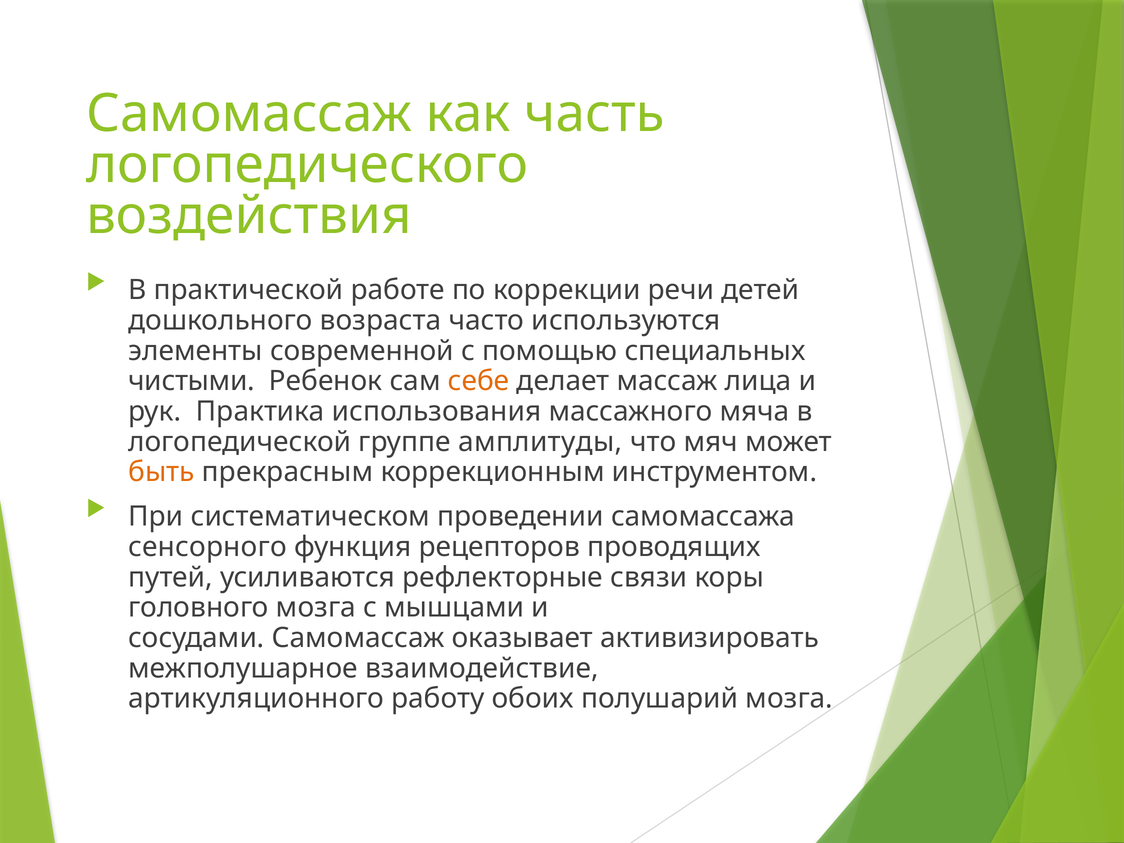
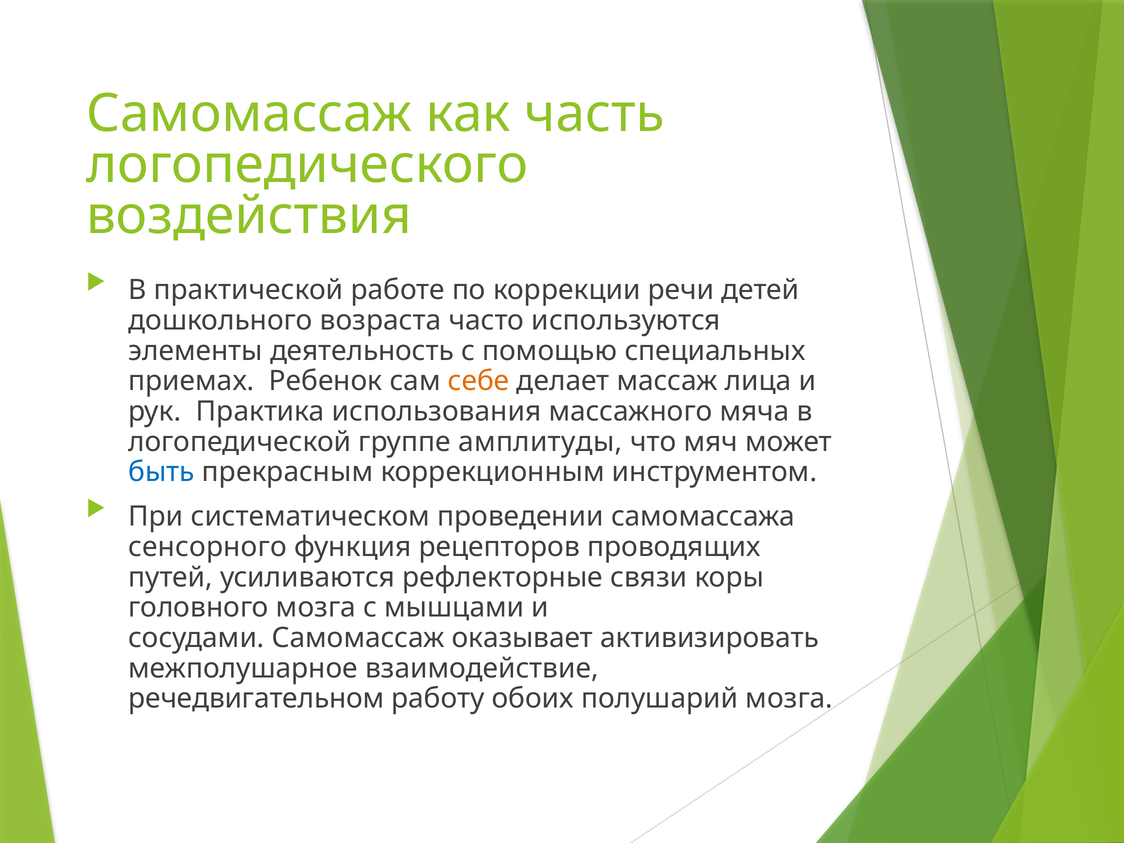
современной: современной -> деятельность (362, 351)
чистыми: чистыми -> приемах (191, 381)
быть colour: orange -> blue (162, 472)
артикуляционного: артикуляционного -> речедвигательном (256, 699)
